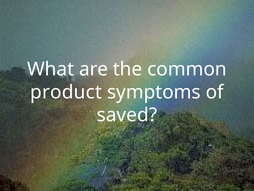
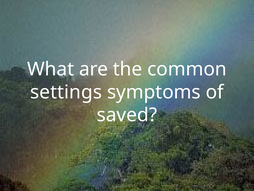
product: product -> settings (66, 92)
